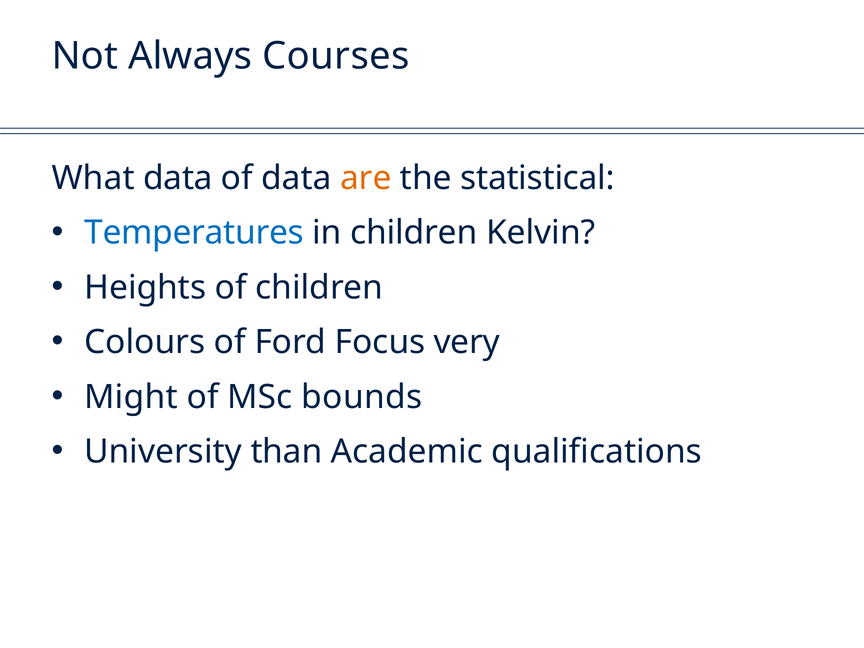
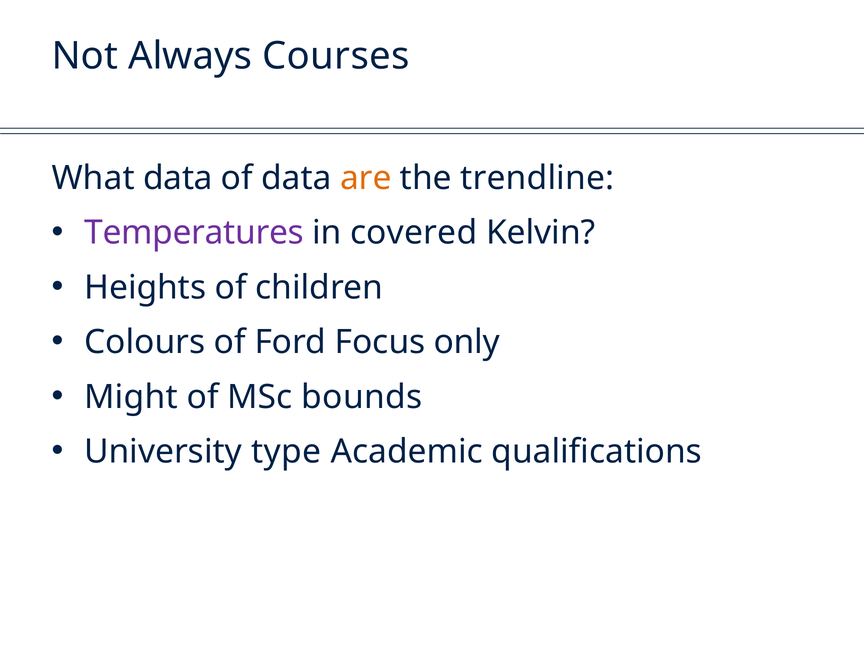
statistical: statistical -> trendline (537, 178)
Temperatures colour: blue -> purple (194, 233)
in children: children -> covered (414, 233)
very: very -> only (467, 342)
than: than -> type (286, 452)
